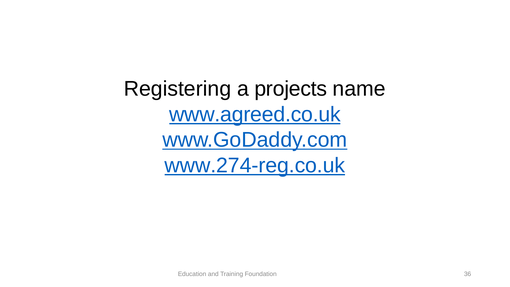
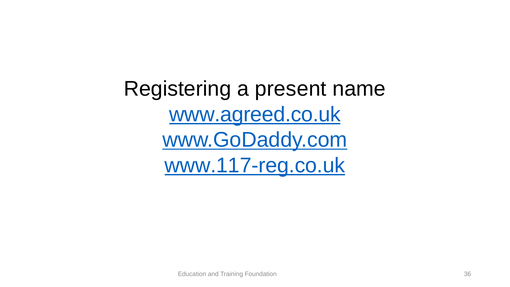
projects: projects -> present (291, 89)
www.274-reg.co.uk: www.274-reg.co.uk -> www.117-reg.co.uk (255, 165)
